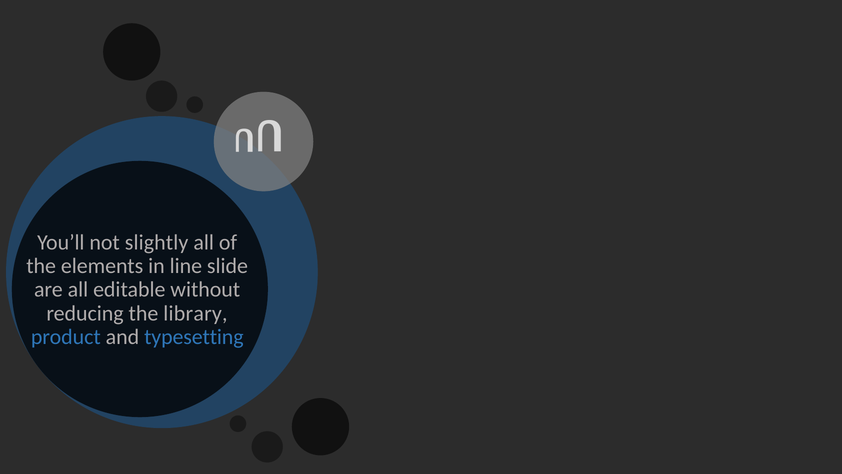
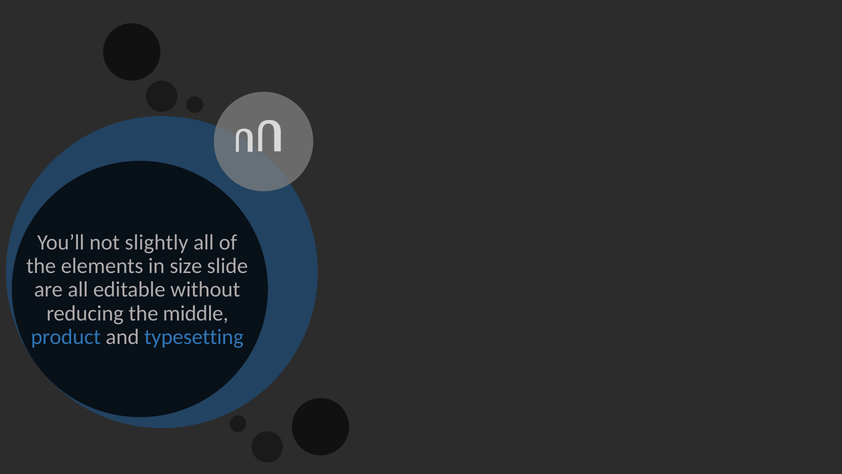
line: line -> size (186, 266)
library: library -> middle (196, 313)
